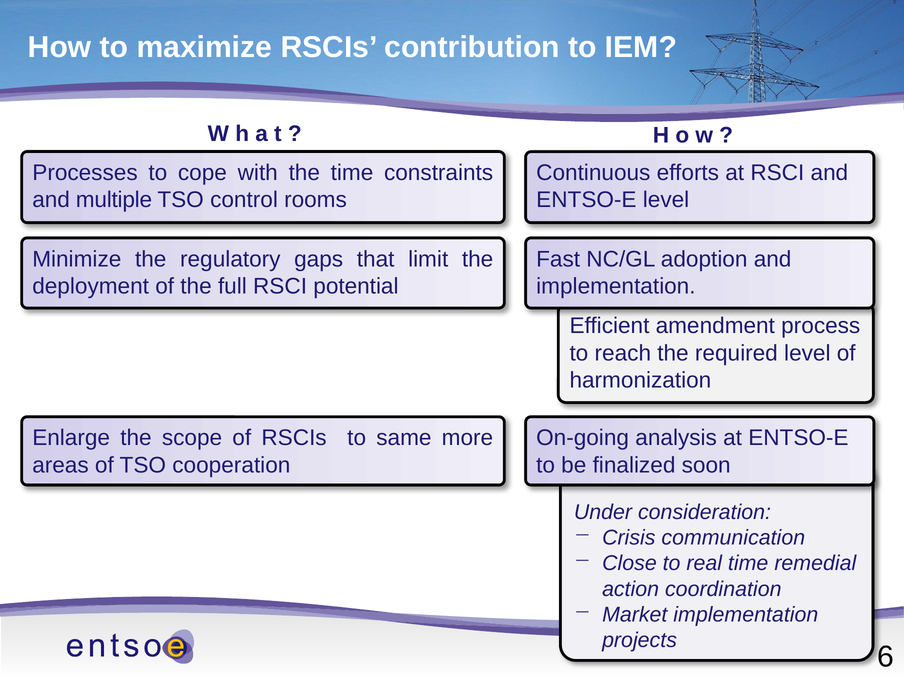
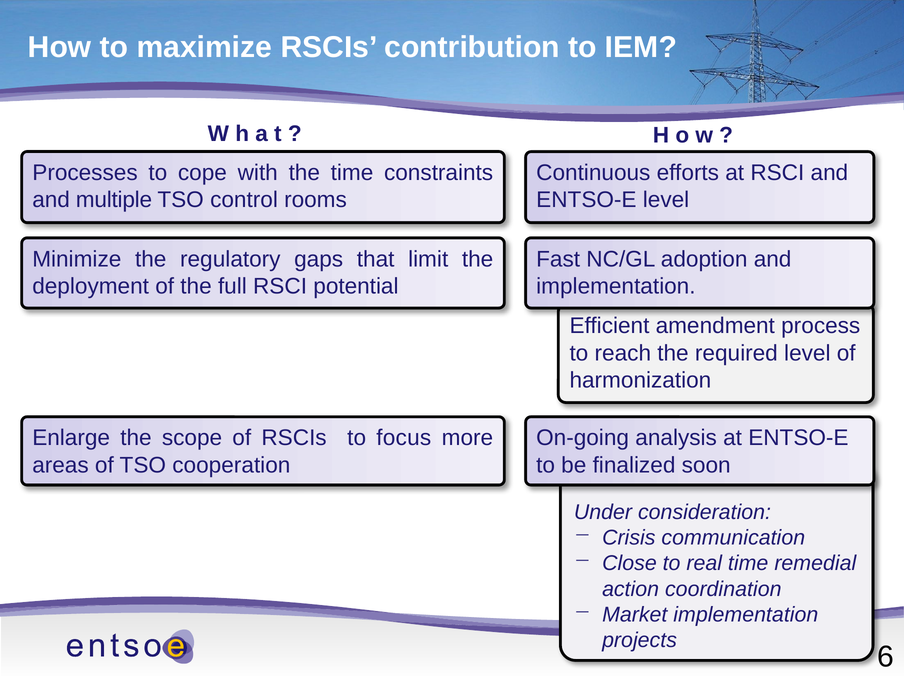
same: same -> focus (404, 438)
